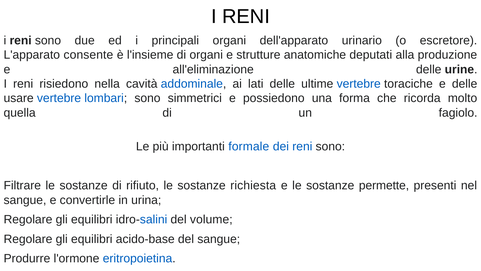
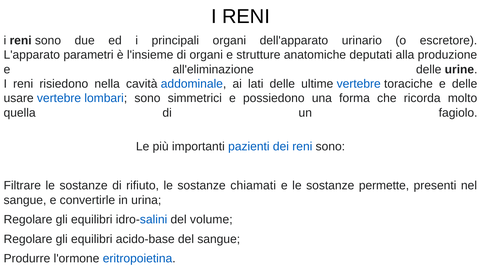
consente: consente -> parametri (88, 55)
formale: formale -> pazienti (249, 146)
richiesta: richiesta -> chiamati (253, 185)
